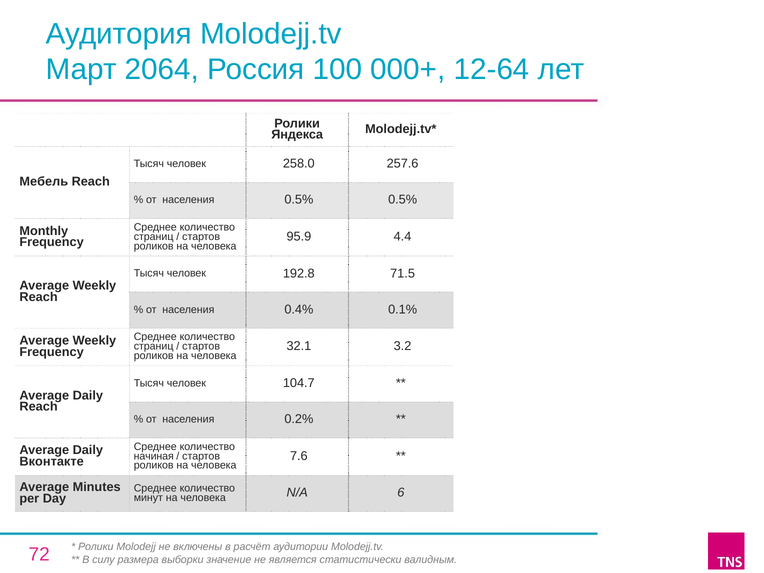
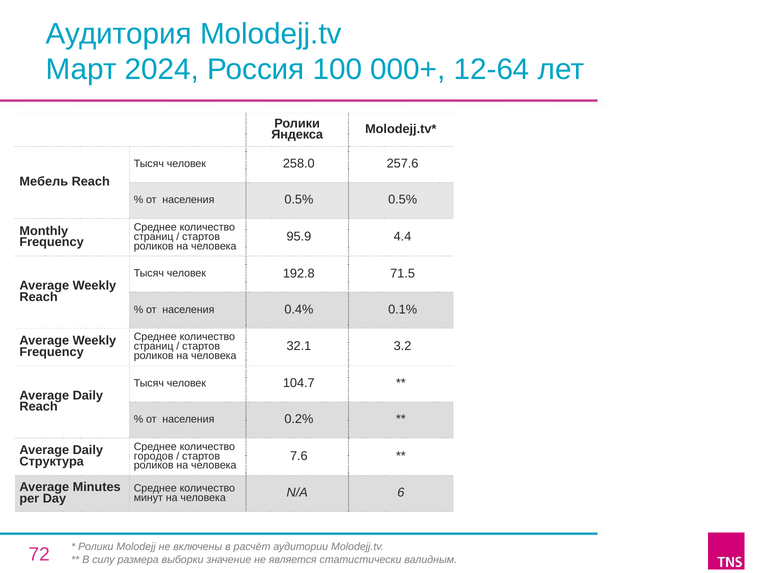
2064: 2064 -> 2024 (162, 70)
начиная: начиная -> городов (154, 456)
Вконтакте: Вконтакте -> Структура (52, 462)
